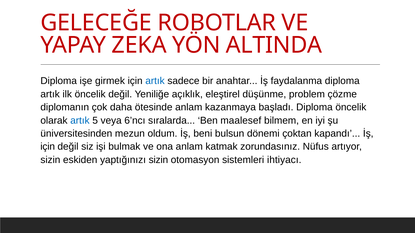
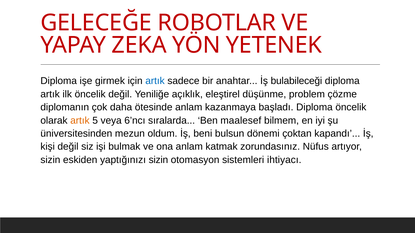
ALTINDA: ALTINDA -> YETENEK (274, 45)
faydalanma: faydalanma -> bulabileceği (296, 81)
artık colour: blue -> orange (80, 121)
için: için -> kişi (48, 147)
